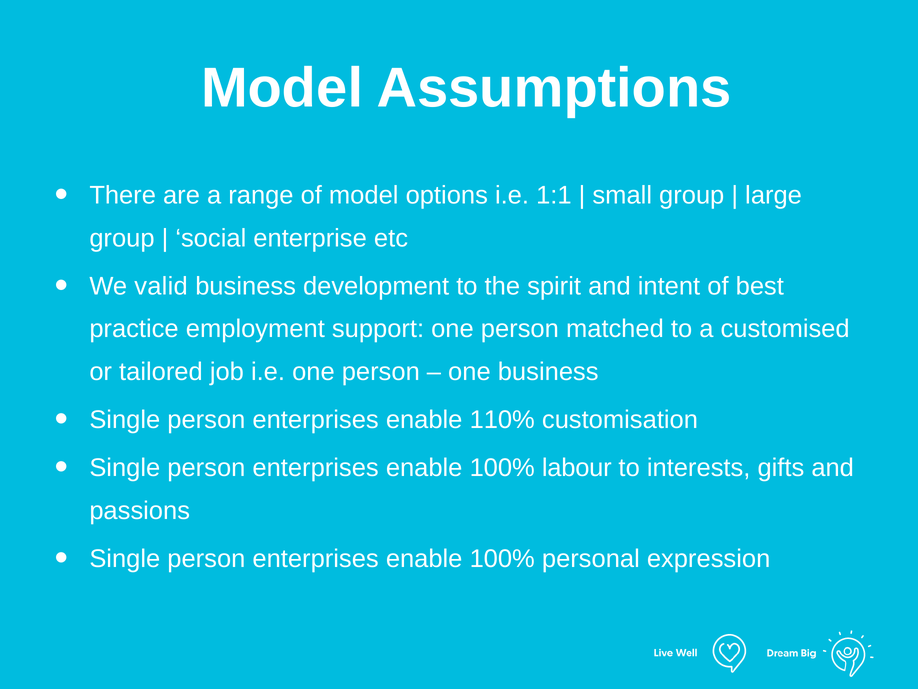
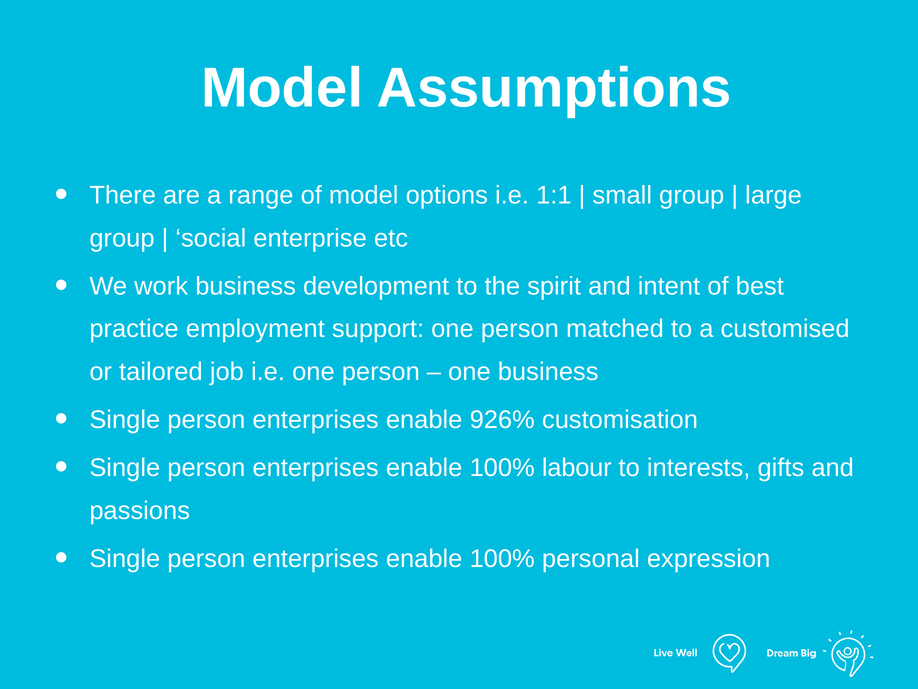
valid: valid -> work (161, 286)
110%: 110% -> 926% (502, 420)
